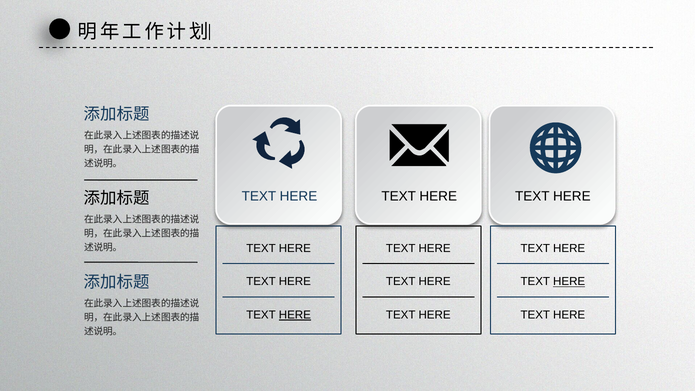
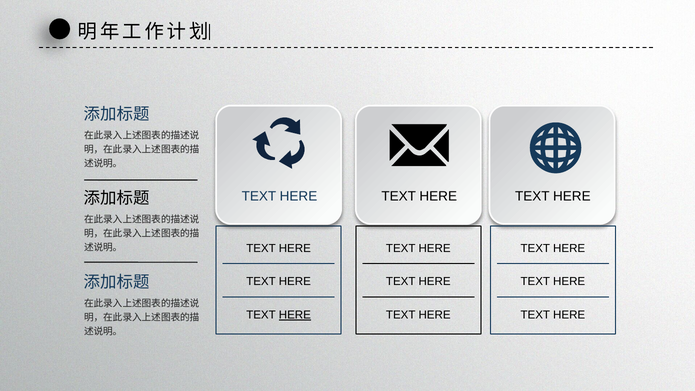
HERE underline: present -> none (569, 282)
